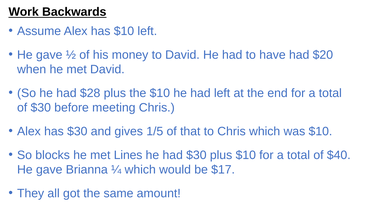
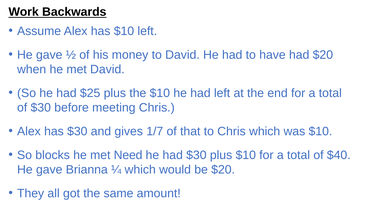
$28: $28 -> $25 (90, 93)
1/5: 1/5 -> 1/7 (155, 132)
Lines: Lines -> Need (128, 155)
be $17: $17 -> $20 (223, 170)
